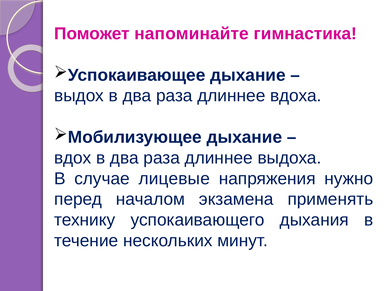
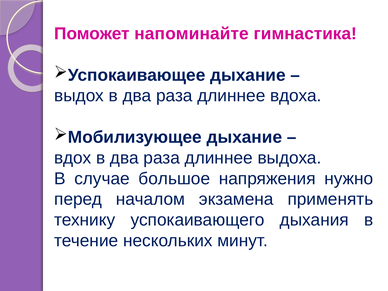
лицевые: лицевые -> большое (174, 179)
